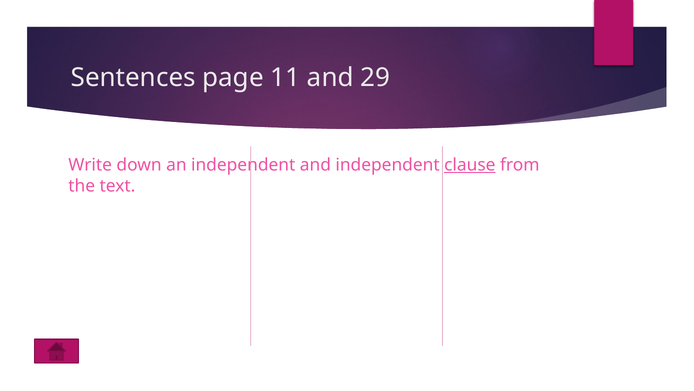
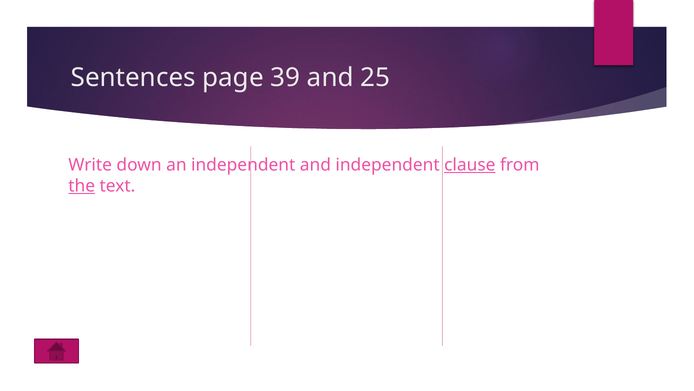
11: 11 -> 39 (285, 77)
29: 29 -> 25 (375, 77)
the underline: none -> present (82, 186)
